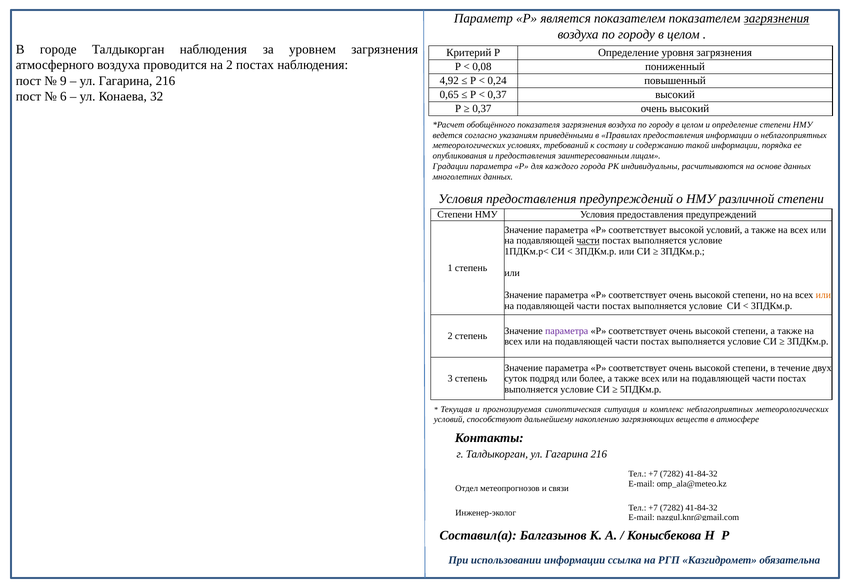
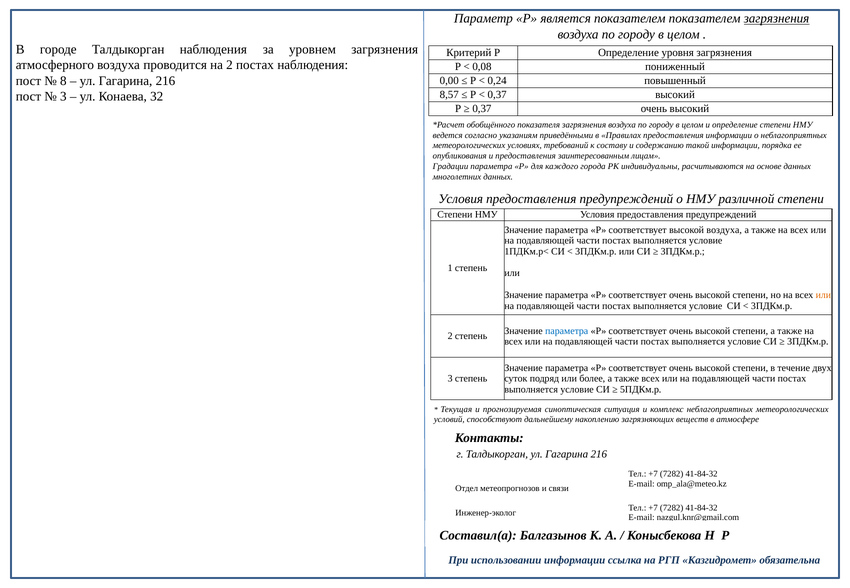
9: 9 -> 8 (63, 81)
4,92: 4,92 -> 0,00 (449, 81)
0,65: 0,65 -> 8,57 (449, 95)
6: 6 -> 3 (63, 96)
высокой условий: условий -> воздуха (724, 230)
части underline: present -> none (588, 241)
параметра colour: purple -> blue (567, 331)
